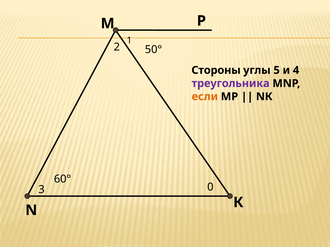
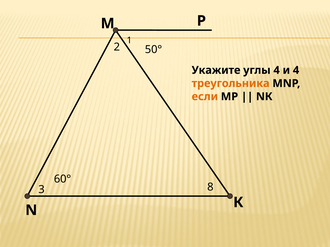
Стороны: Стороны -> Укажите (216, 70)
углы 5: 5 -> 4 (277, 70)
треугольника colour: purple -> orange (231, 84)
0: 0 -> 8 (210, 187)
